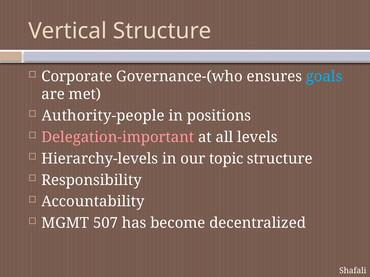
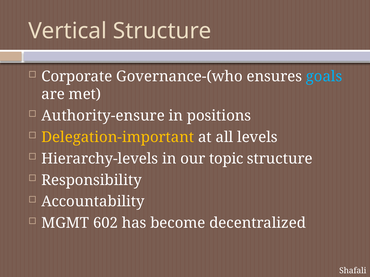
Authority-people: Authority-people -> Authority-ensure (103, 116)
Delegation-important colour: pink -> yellow (118, 137)
507: 507 -> 602 (106, 223)
